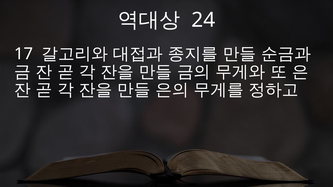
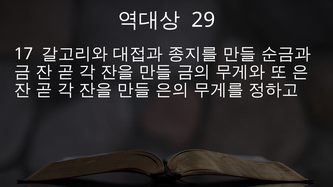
24: 24 -> 29 (203, 20)
